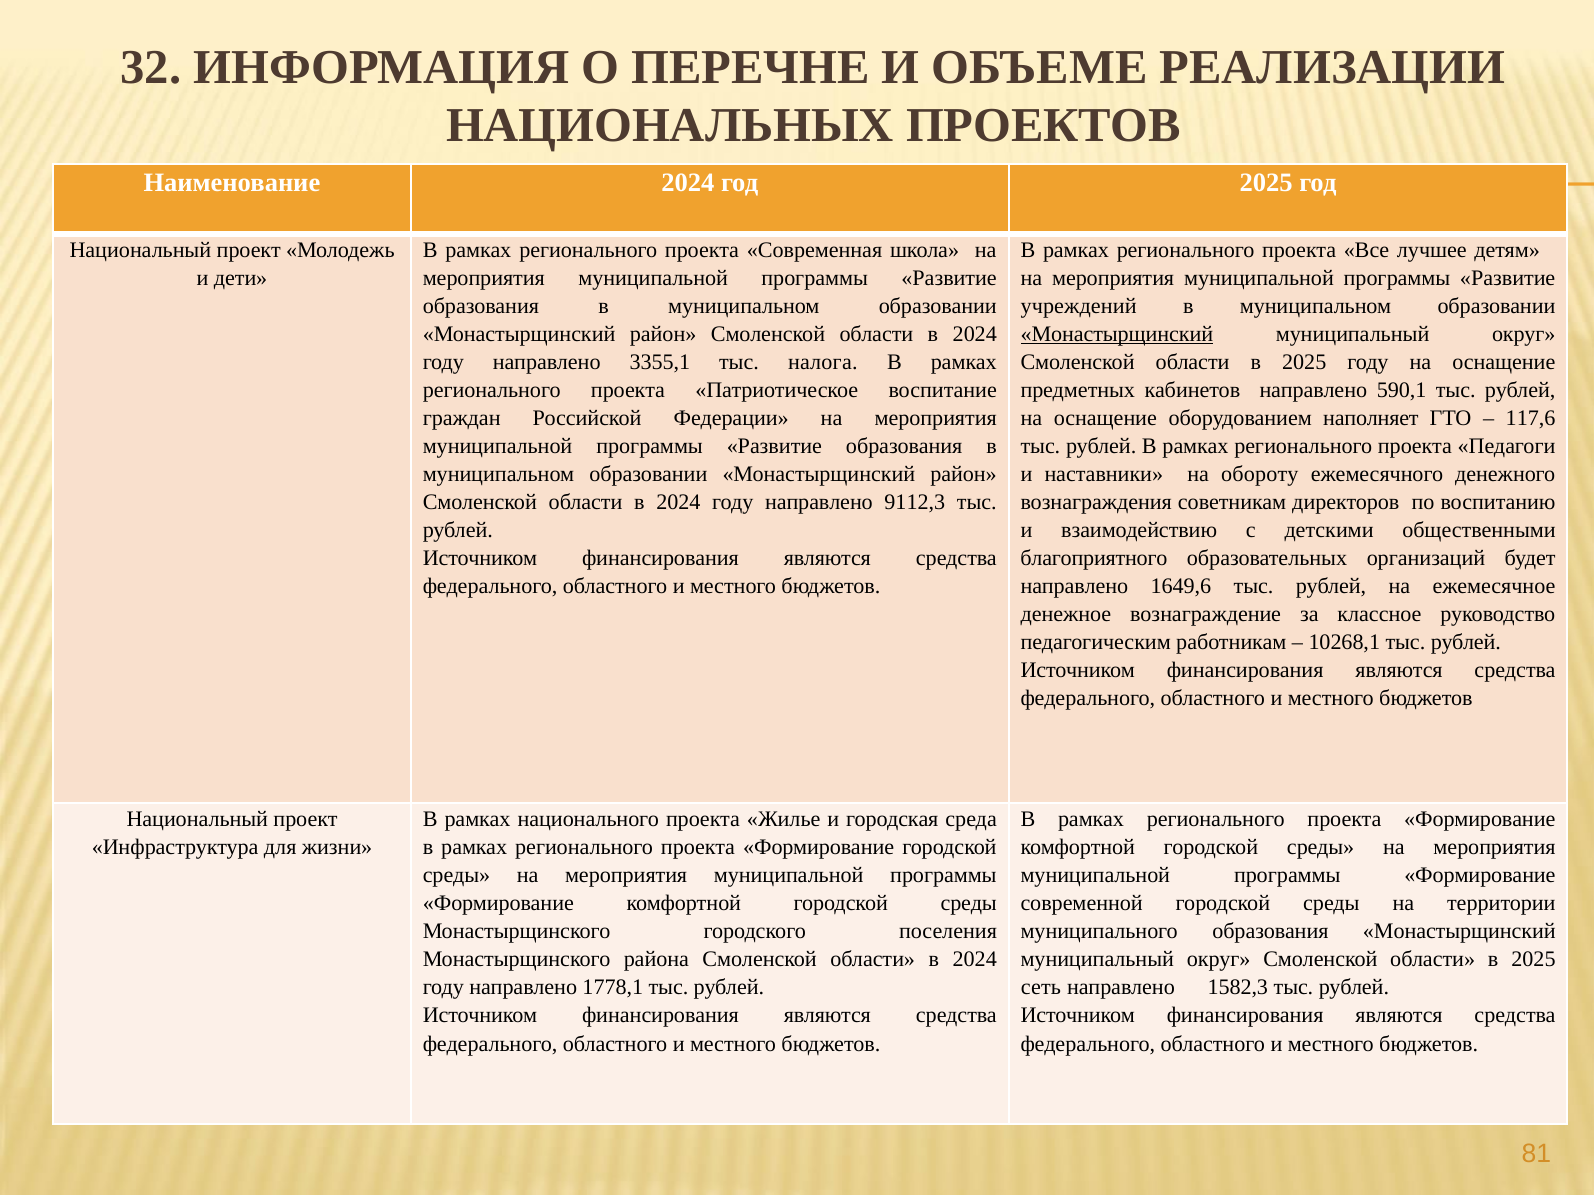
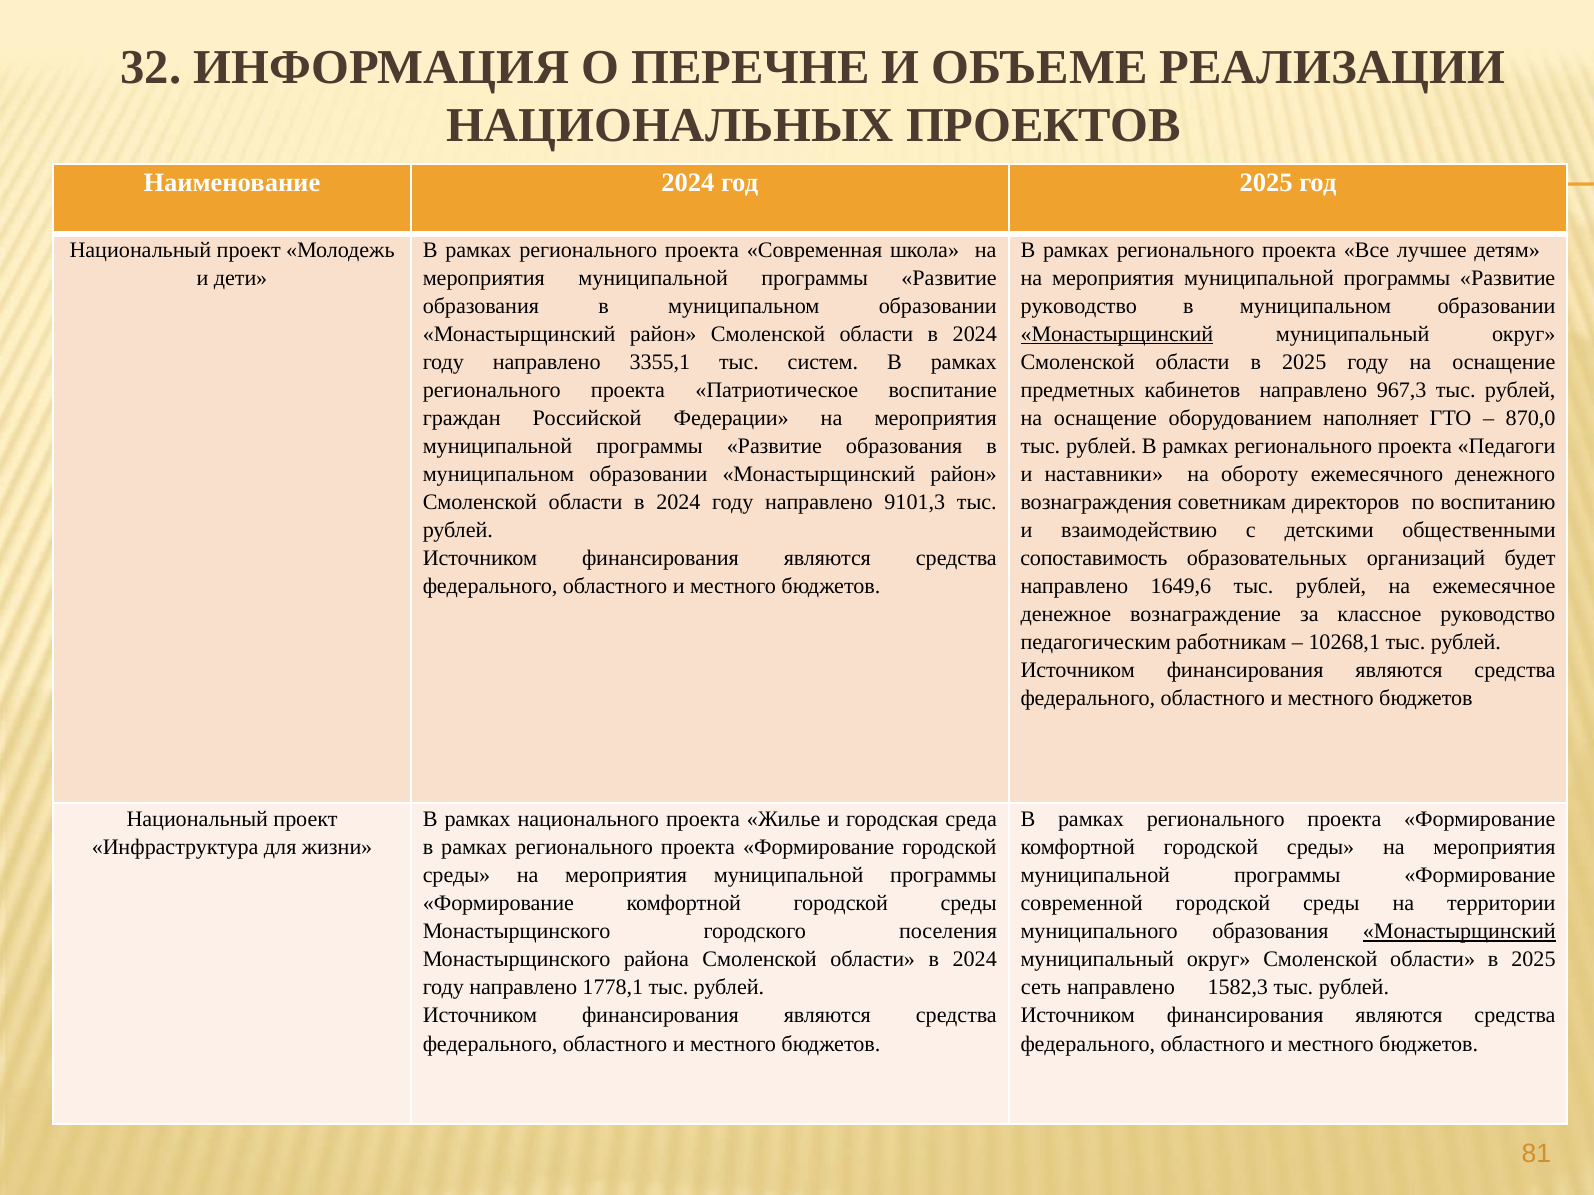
учреждений: учреждений -> руководство (1079, 306)
налога: налога -> систем (823, 362)
590,1: 590,1 -> 967,3 (1402, 390)
117,6: 117,6 -> 870,0 (1531, 418)
9112,3: 9112,3 -> 9101,3 (915, 502)
благоприятного: благоприятного -> сопоставимость (1094, 559)
Монастырщинский underline: none -> present (1459, 932)
